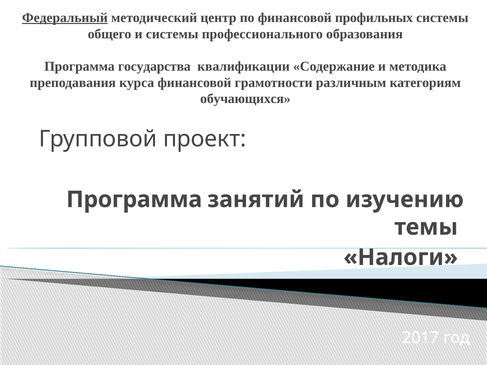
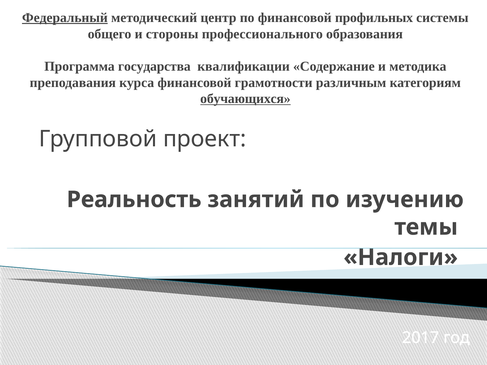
и системы: системы -> стороны (172, 34)
обучающихся underline: none -> present (245, 99)
Программа: Программа -> Реальность (134, 200)
